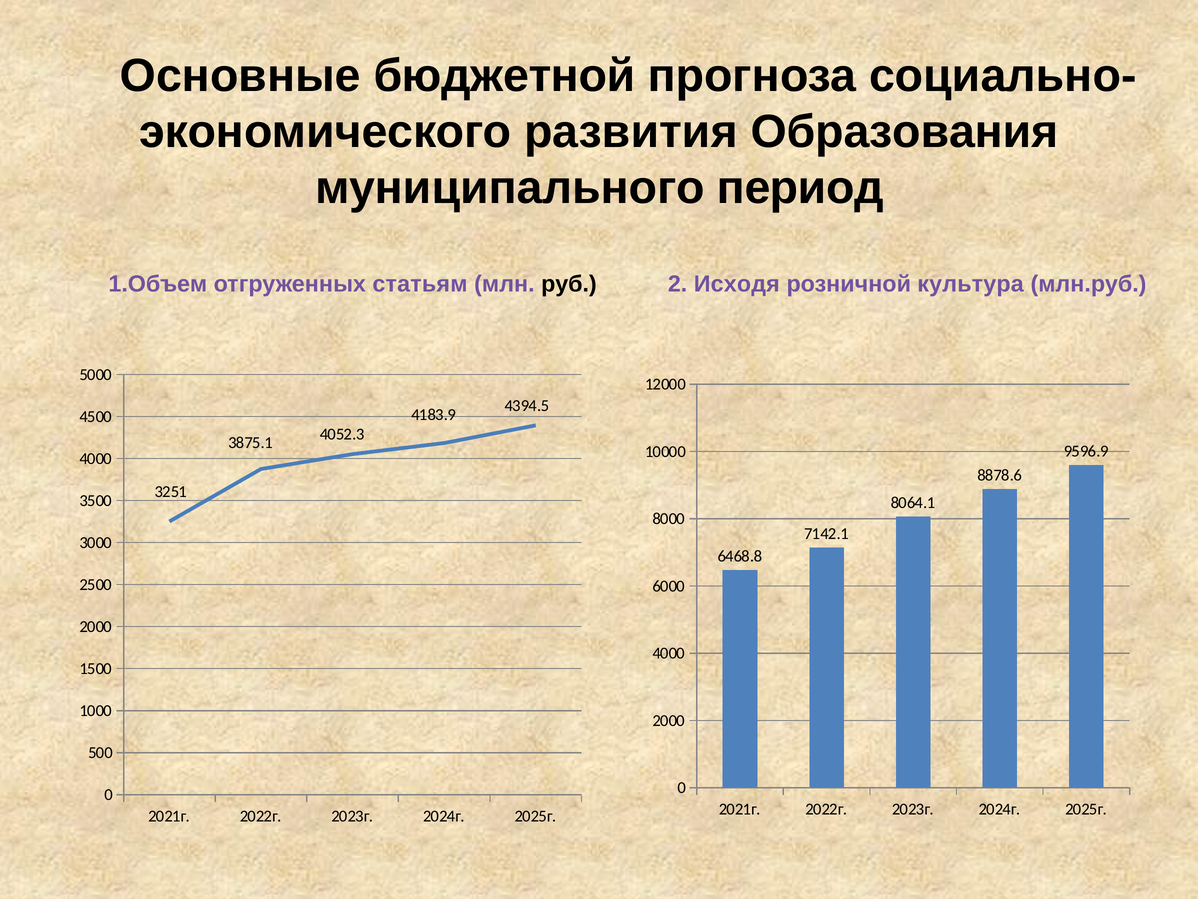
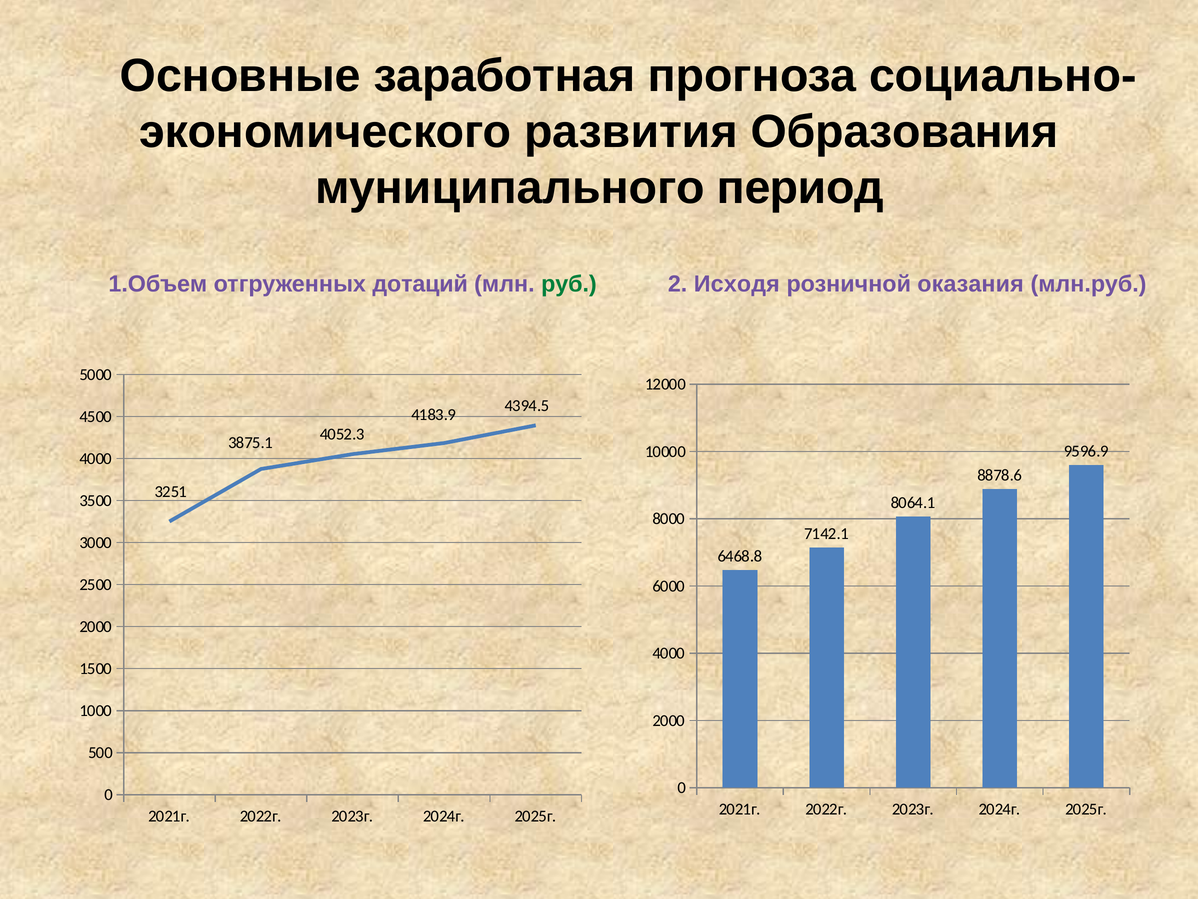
бюджетной: бюджетной -> заработная (504, 76)
статьям: статьям -> дотаций (420, 284)
руб colour: black -> green (569, 284)
культура: культура -> оказания (971, 284)
